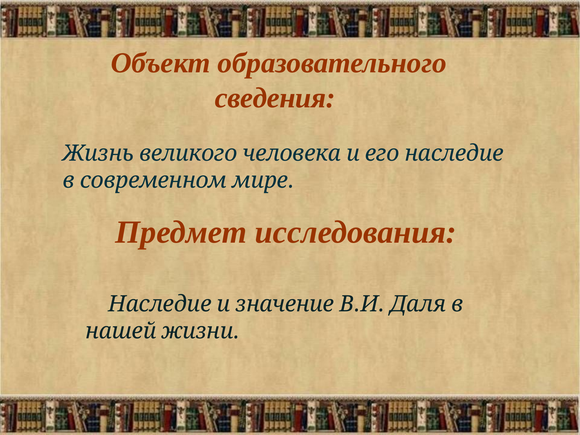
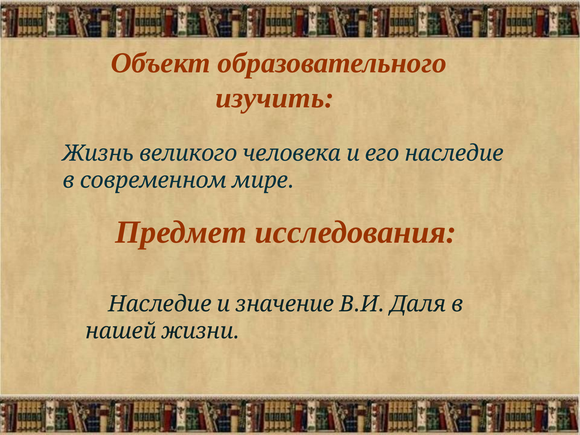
сведения: сведения -> изучить (275, 98)
